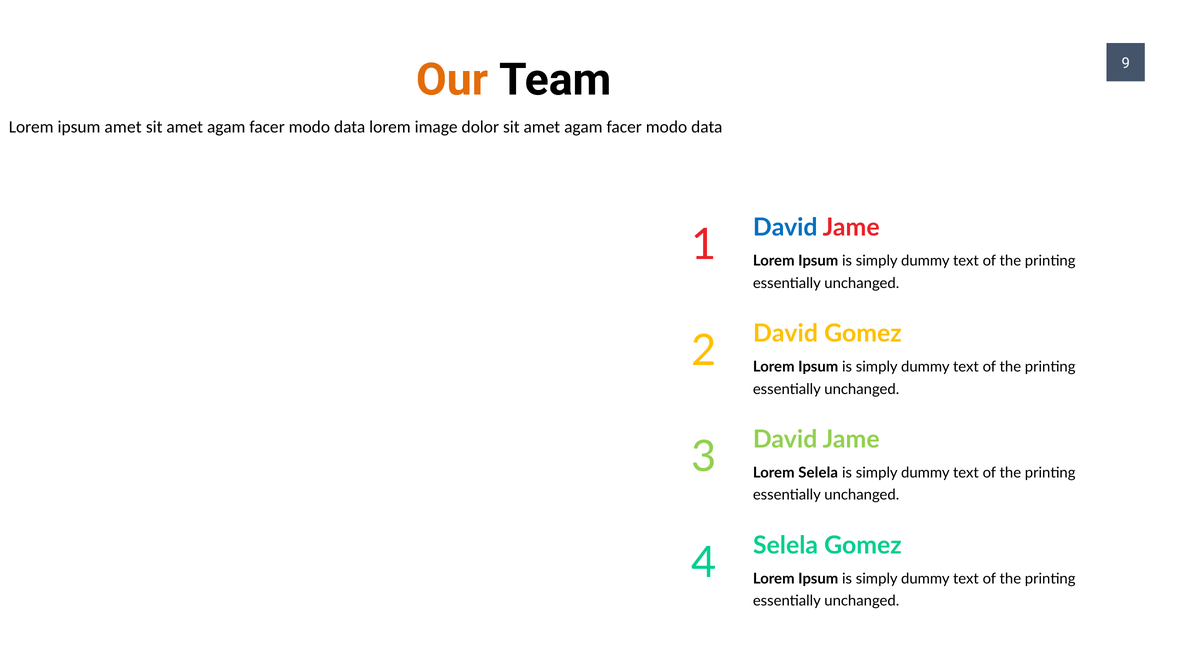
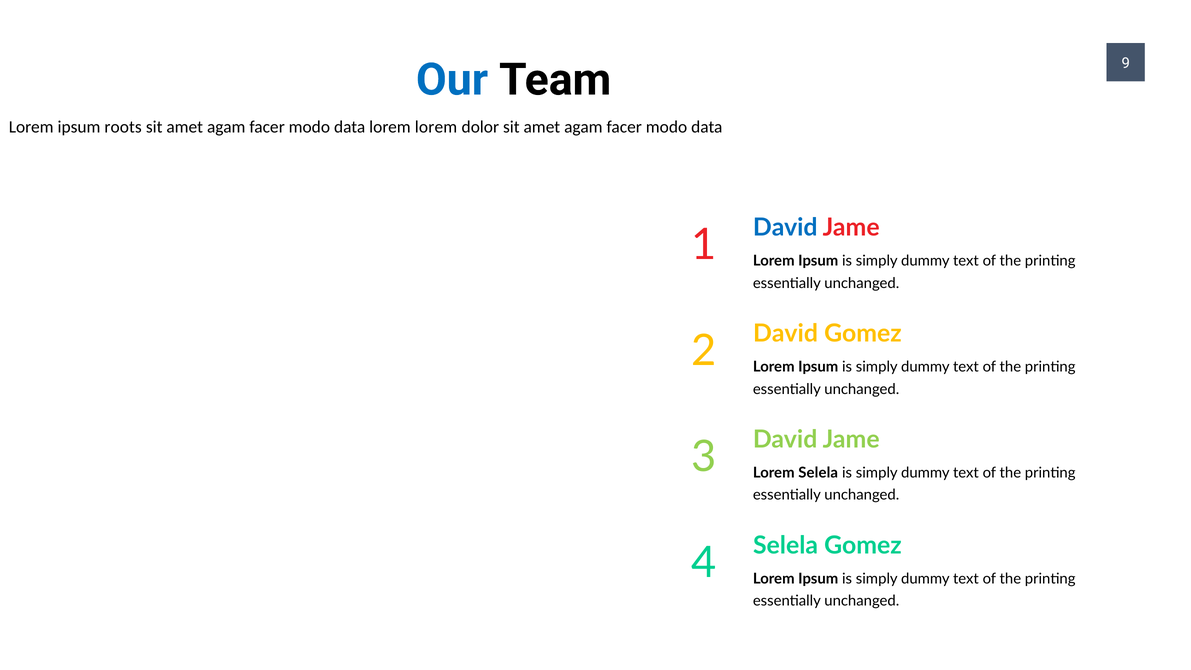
Our colour: orange -> blue (452, 80)
ipsum amet: amet -> roots (123, 127)
lorem image: image -> lorem (436, 127)
